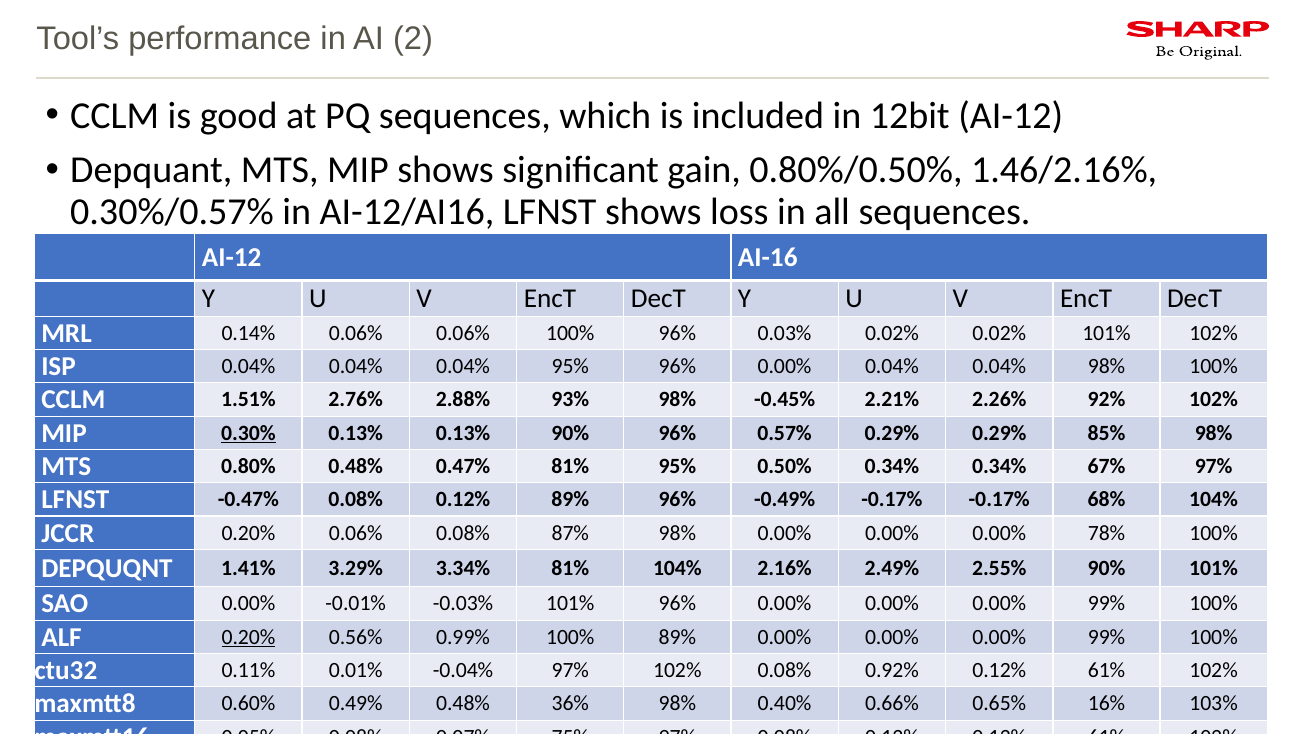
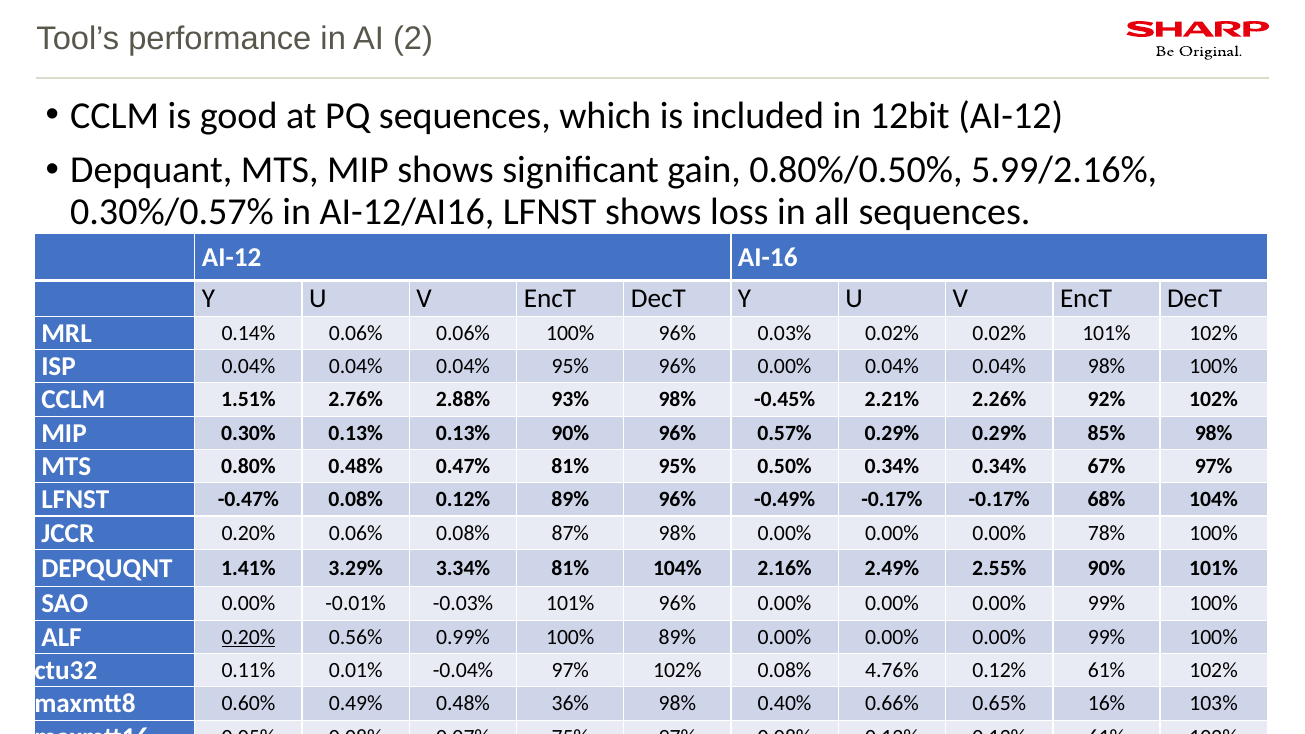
1.46/2.16%: 1.46/2.16% -> 5.99/2.16% (1064, 170)
0.30% underline: present -> none (248, 433)
0.92%: 0.92% -> 4.76% (892, 670)
